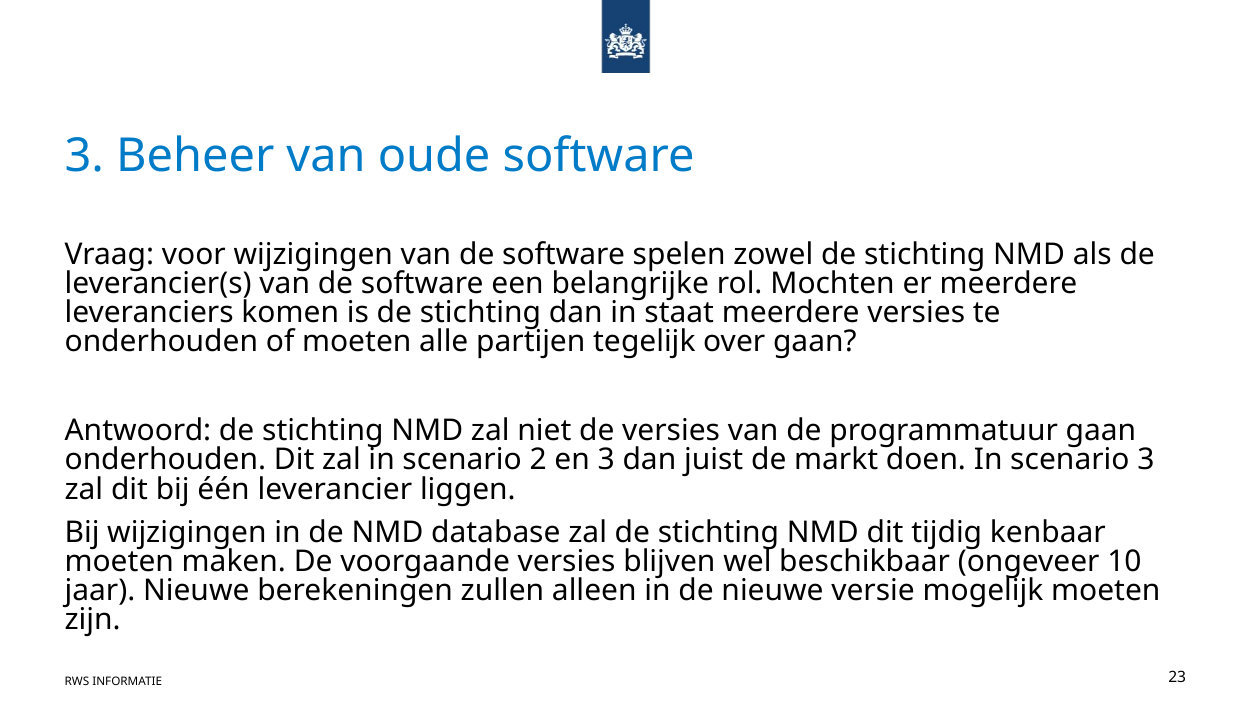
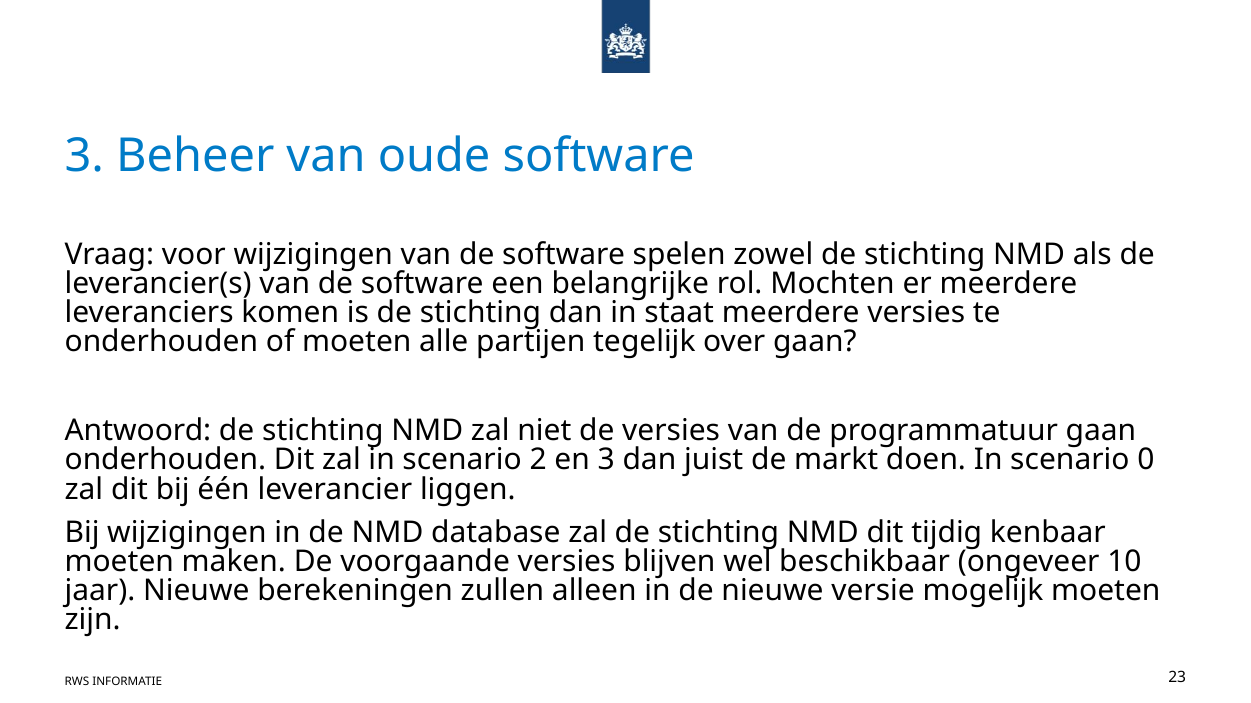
scenario 3: 3 -> 0 (1146, 461)
